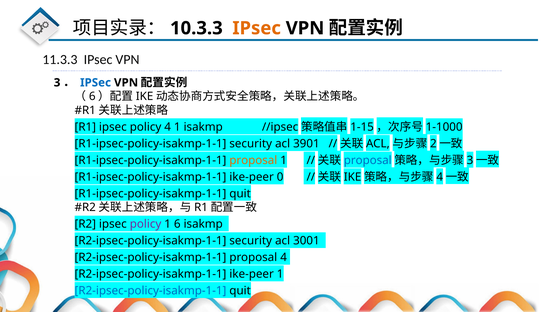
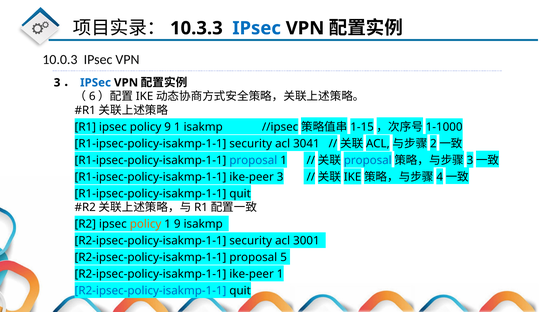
IPsec colour: orange -> blue (257, 28)
11.3.3: 11.3.3 -> 10.0.3 (60, 59)
policy 4: 4 -> 9 (168, 127)
3901: 3901 -> 3041 (306, 144)
proposal colour: orange -> blue (253, 160)
ike-peer 0: 0 -> 3 (280, 177)
policy colour: purple -> orange (146, 224)
1 6: 6 -> 9 (177, 224)
proposal 4: 4 -> 5 (284, 258)
